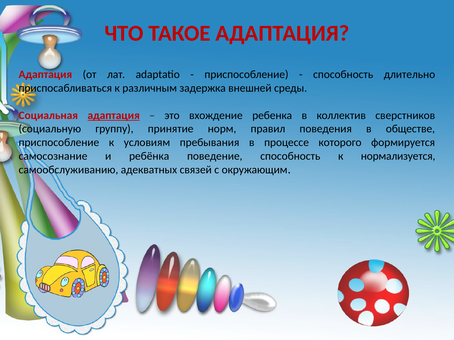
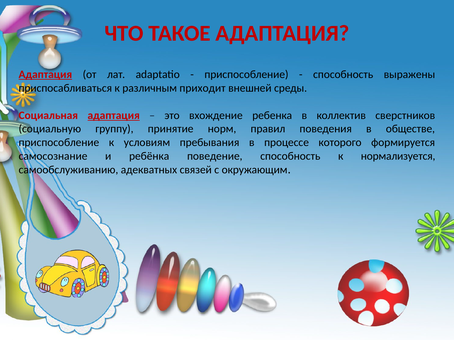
Адаптация underline: none -> present (45, 75)
длительно: длительно -> выражены (409, 75)
задержка: задержка -> приходит (203, 88)
